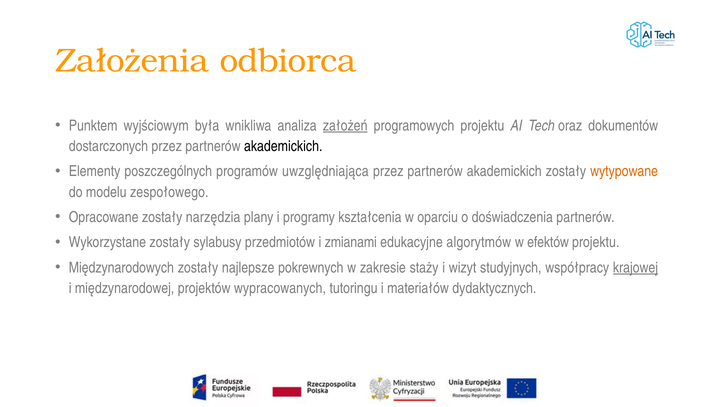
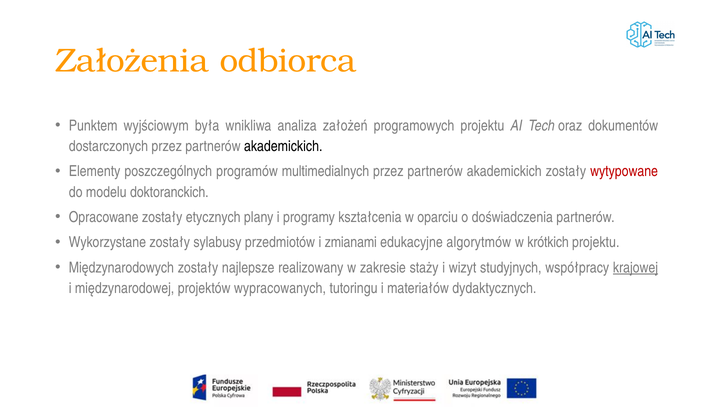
założeń underline: present -> none (345, 126)
uwzględniająca: uwzględniająca -> multimedialnych (326, 172)
wytypowane colour: orange -> red (624, 172)
zespołowego: zespołowego -> doktoranckich (169, 192)
narzędzia: narzędzia -> etycznych (213, 217)
efektów: efektów -> krótkich (548, 243)
pokrewnych: pokrewnych -> realizowany (311, 268)
